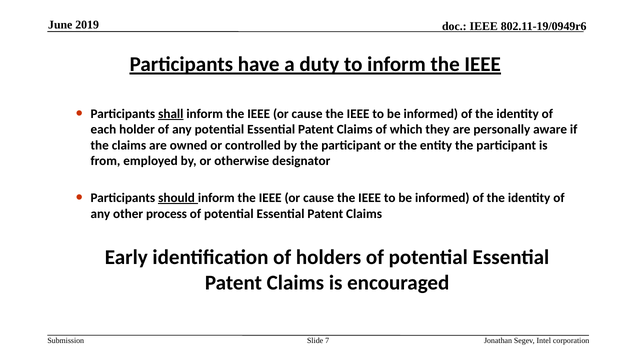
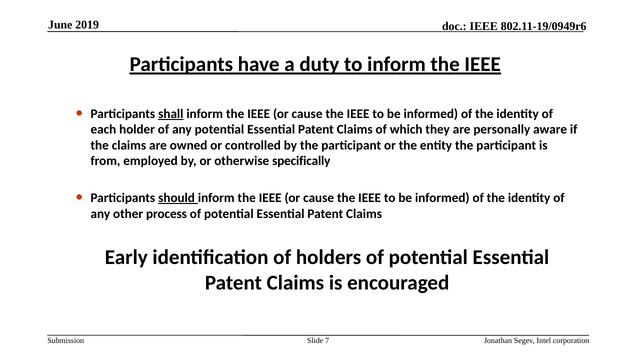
designator: designator -> specifically (301, 161)
